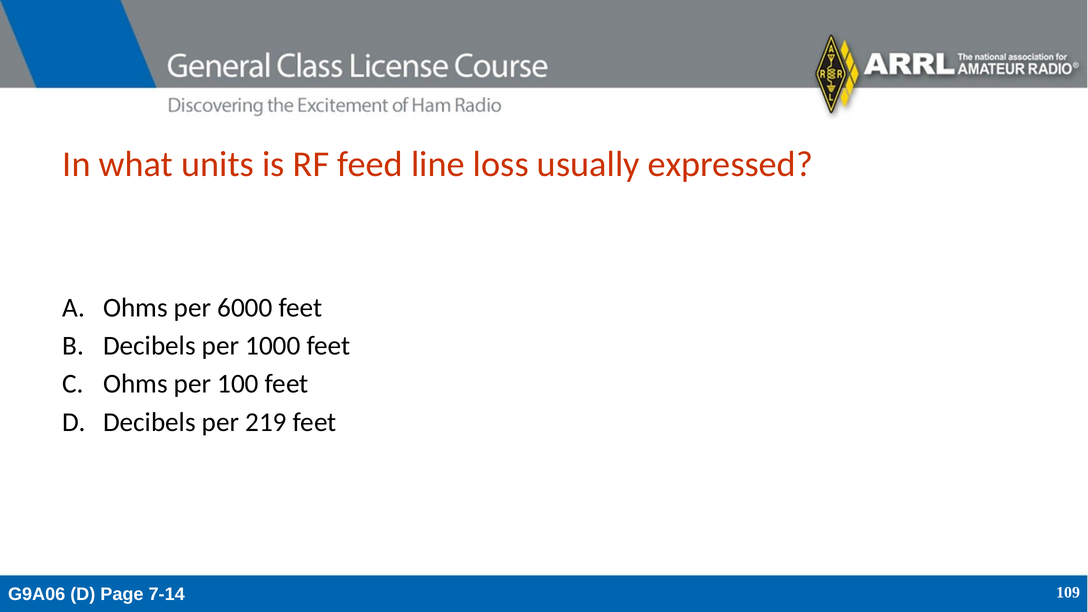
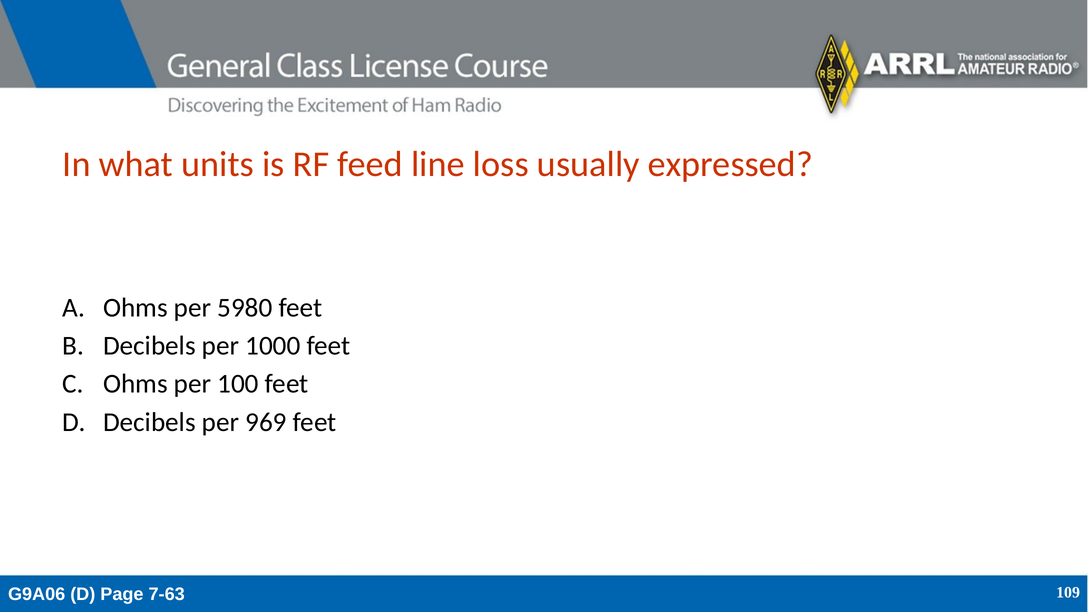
6000: 6000 -> 5980 (245, 308)
219: 219 -> 969 (266, 422)
7-14: 7-14 -> 7-63 (167, 594)
